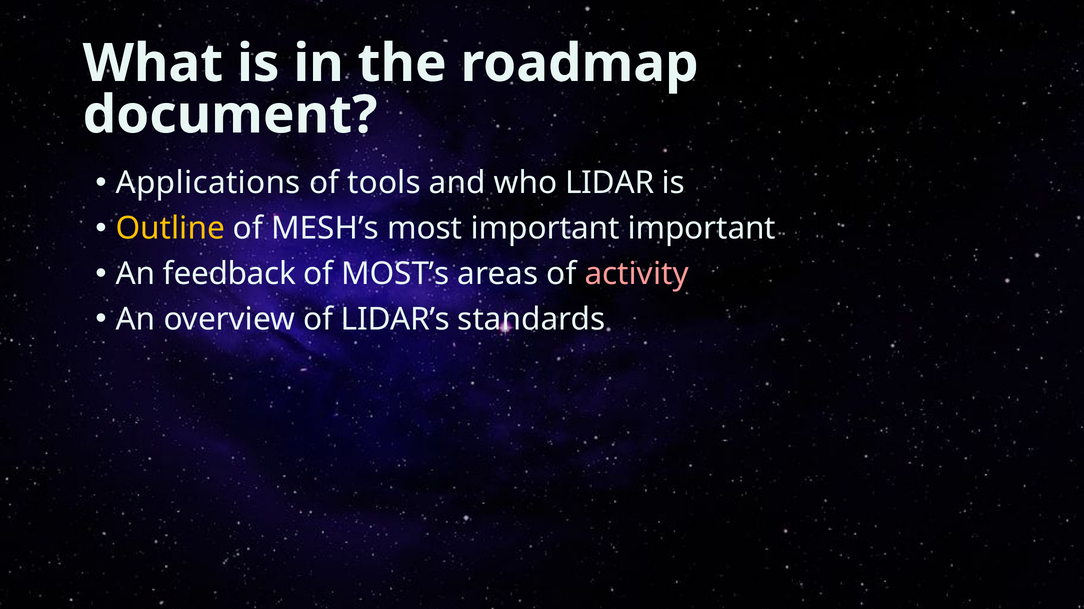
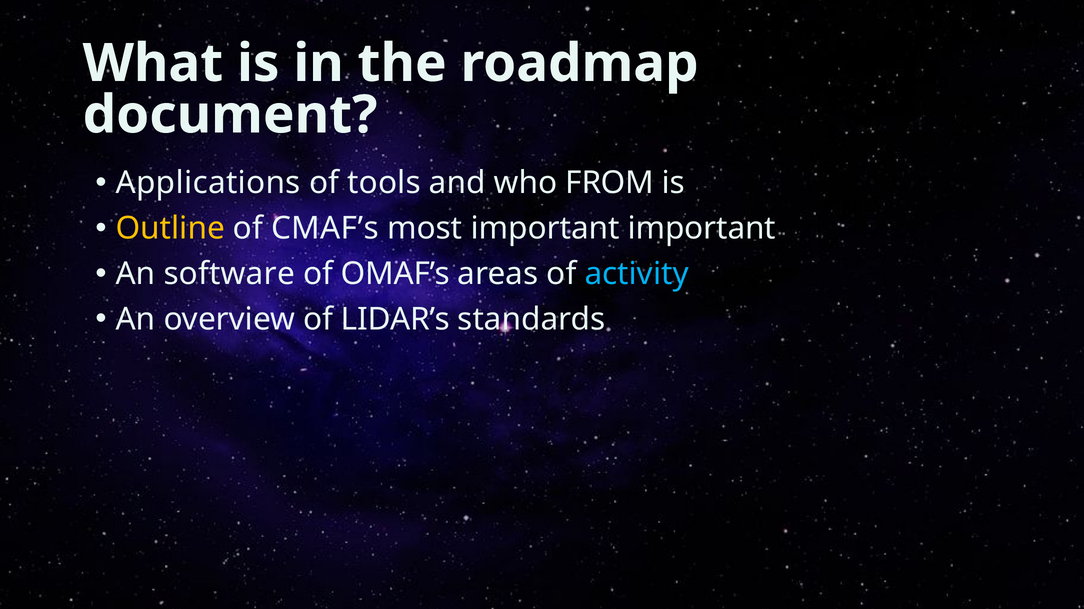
LIDAR: LIDAR -> FROM (610, 183)
MESH’s: MESH’s -> CMAF’s (325, 229)
feedback: feedback -> software (229, 274)
MOST’s: MOST’s -> OMAF’s (396, 274)
activity colour: pink -> light blue (637, 274)
